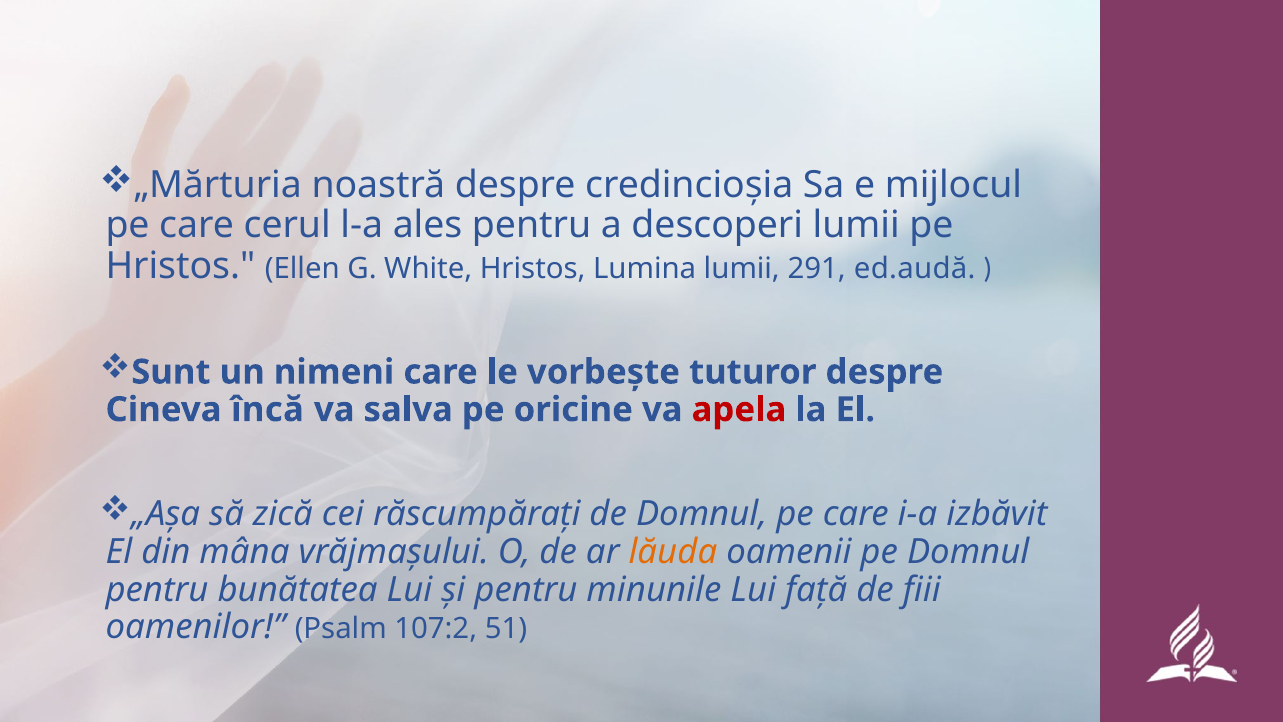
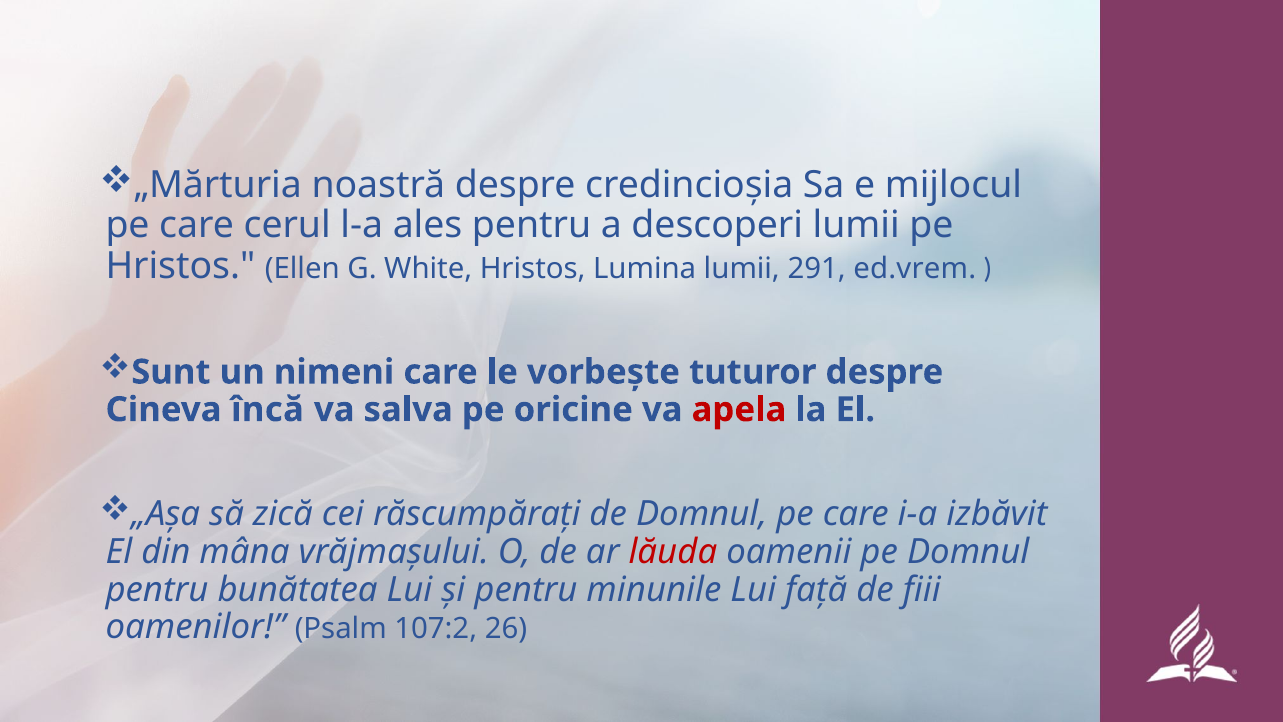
ed.audă: ed.audă -> ed.vrem (915, 268)
lăuda colour: orange -> red (673, 552)
51: 51 -> 26 (506, 629)
